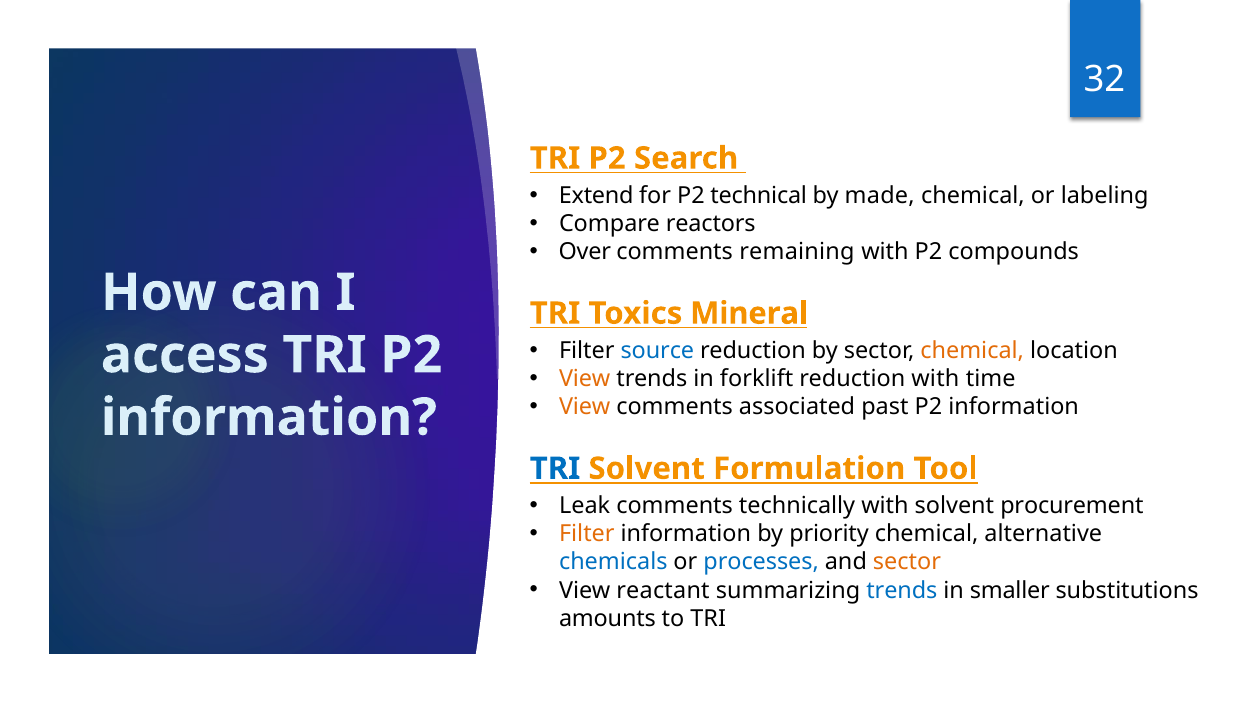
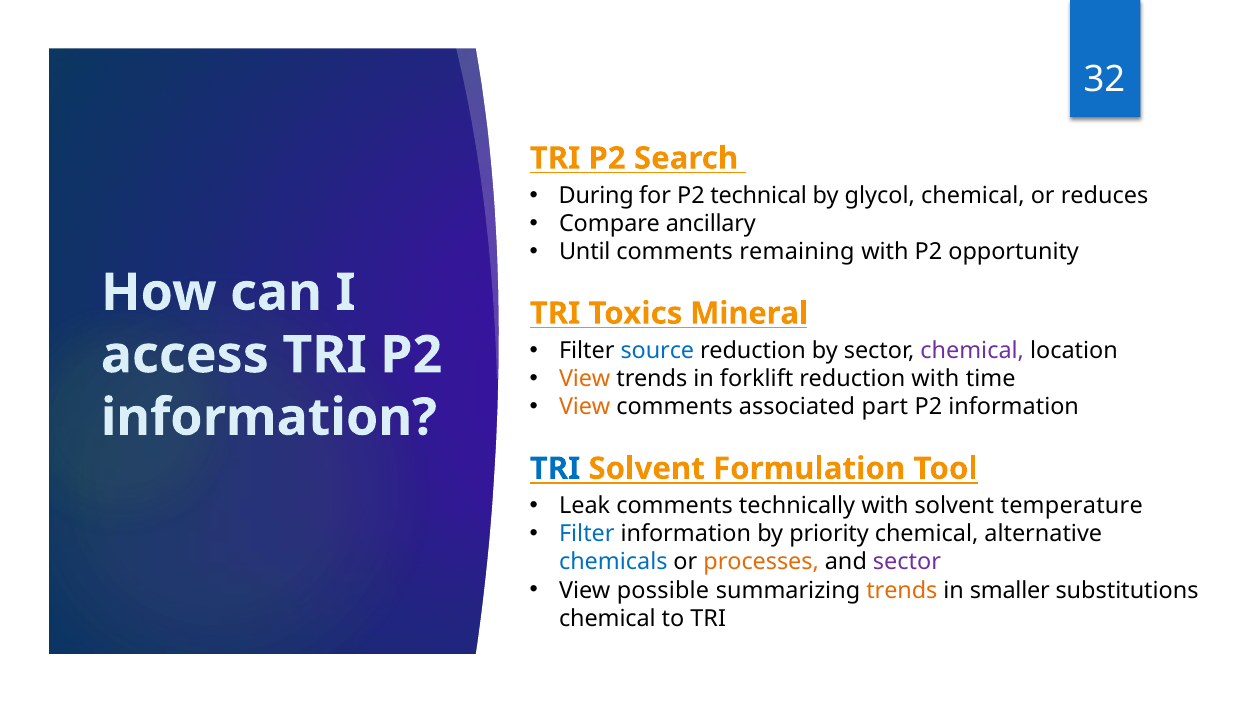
Extend: Extend -> During (596, 196)
made: made -> glycol (880, 196)
labeling: labeling -> reduces (1105, 196)
reactors: reactors -> ancillary (711, 224)
Over: Over -> Until (585, 252)
compounds: compounds -> opportunity (1014, 252)
chemical colour: orange -> purple (972, 351)
past: past -> part (885, 407)
procurement: procurement -> temperature (1072, 506)
Filter colour: orange -> blue (587, 534)
processes colour: blue -> orange (761, 562)
sector colour: orange -> purple (907, 562)
reactant: reactant -> possible (663, 590)
trends colour: blue -> orange (902, 590)
amounts: amounts -> chemical (607, 619)
